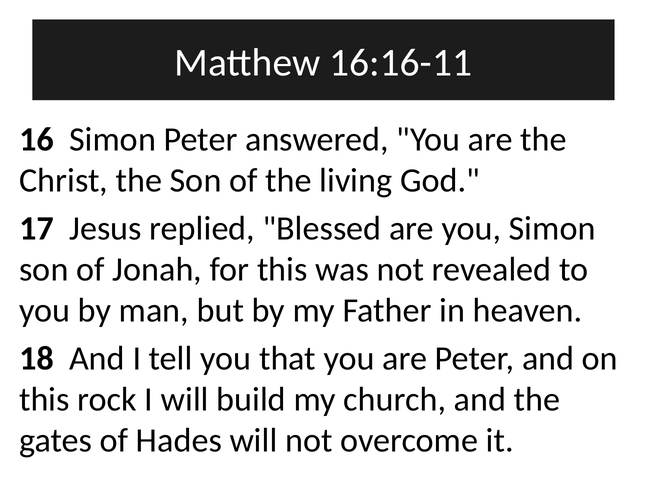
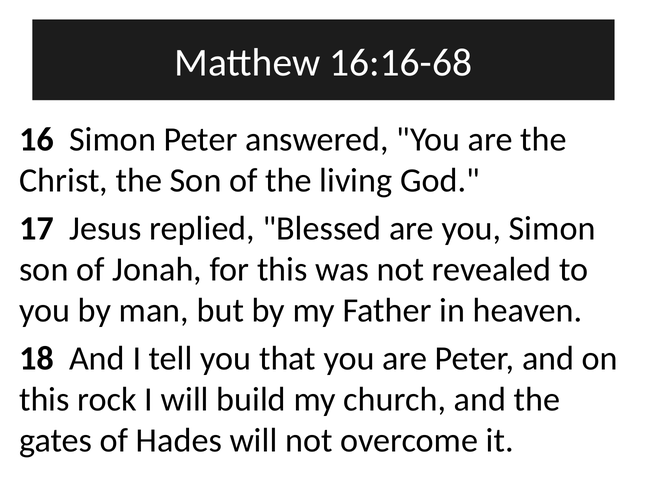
16:16-11: 16:16-11 -> 16:16-68 (401, 63)
